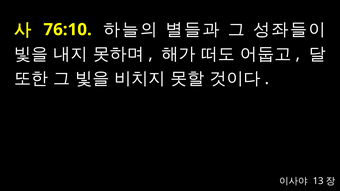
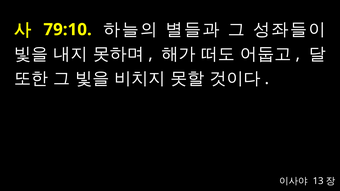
76:10: 76:10 -> 79:10 (68, 30)
